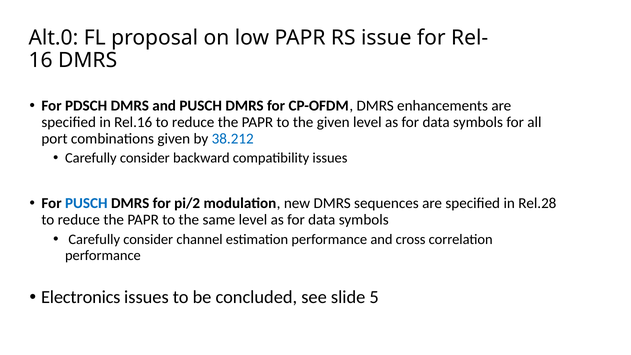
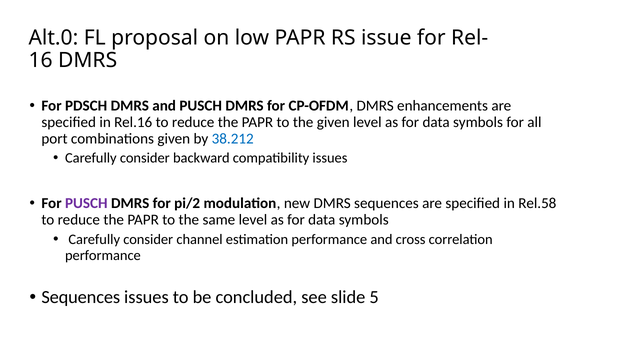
PUSCH colour: blue -> purple (86, 203)
Rel.28: Rel.28 -> Rel.58 (537, 203)
Electronics: Electronics -> Sequences (81, 297)
